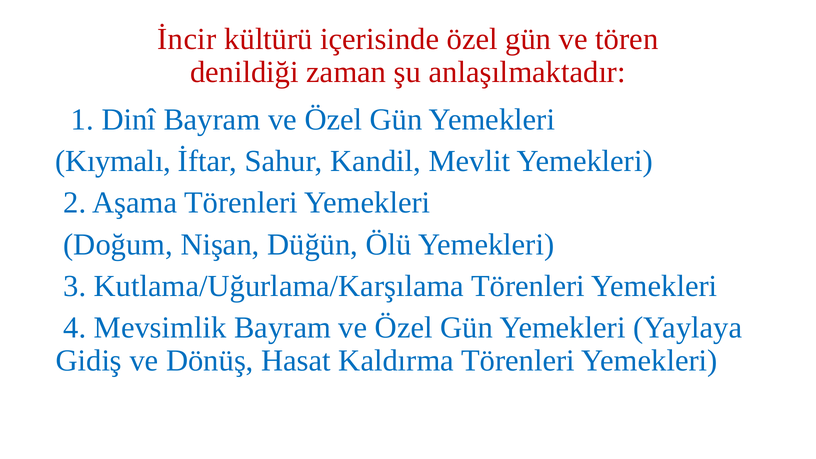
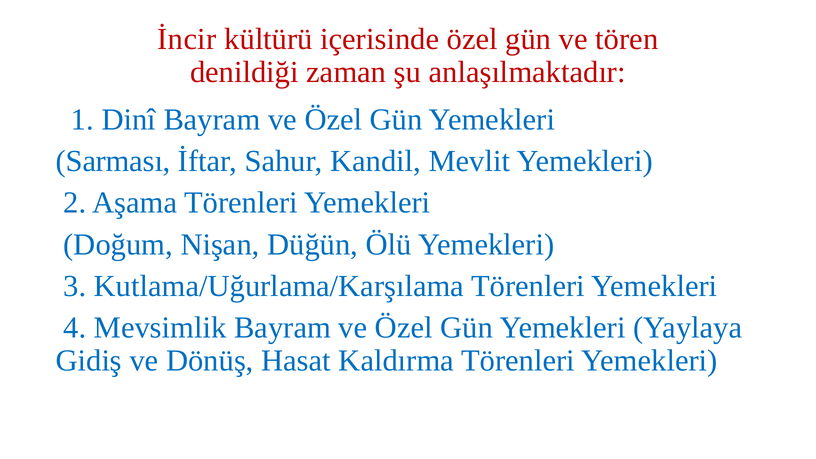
Kıymalı: Kıymalı -> Sarması (113, 161)
